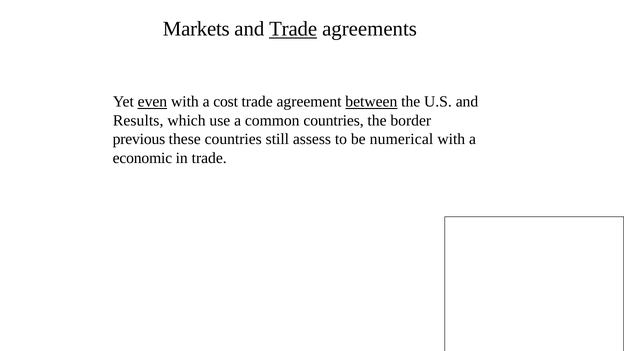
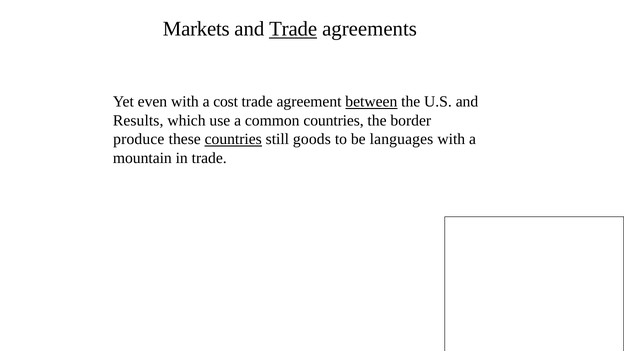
even underline: present -> none (152, 102)
previous: previous -> produce (139, 139)
countries underline: none -> present (233, 139)
assess: assess -> goods (312, 139)
numerical: numerical -> languages (401, 139)
economic: economic -> mountain (142, 158)
